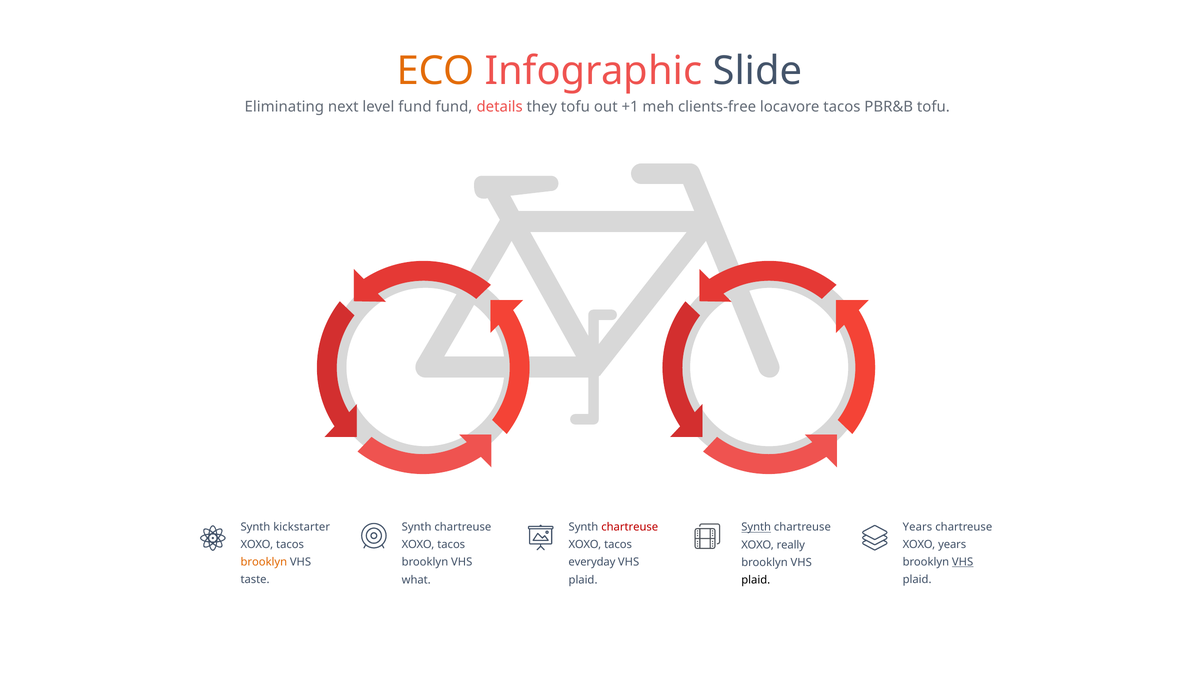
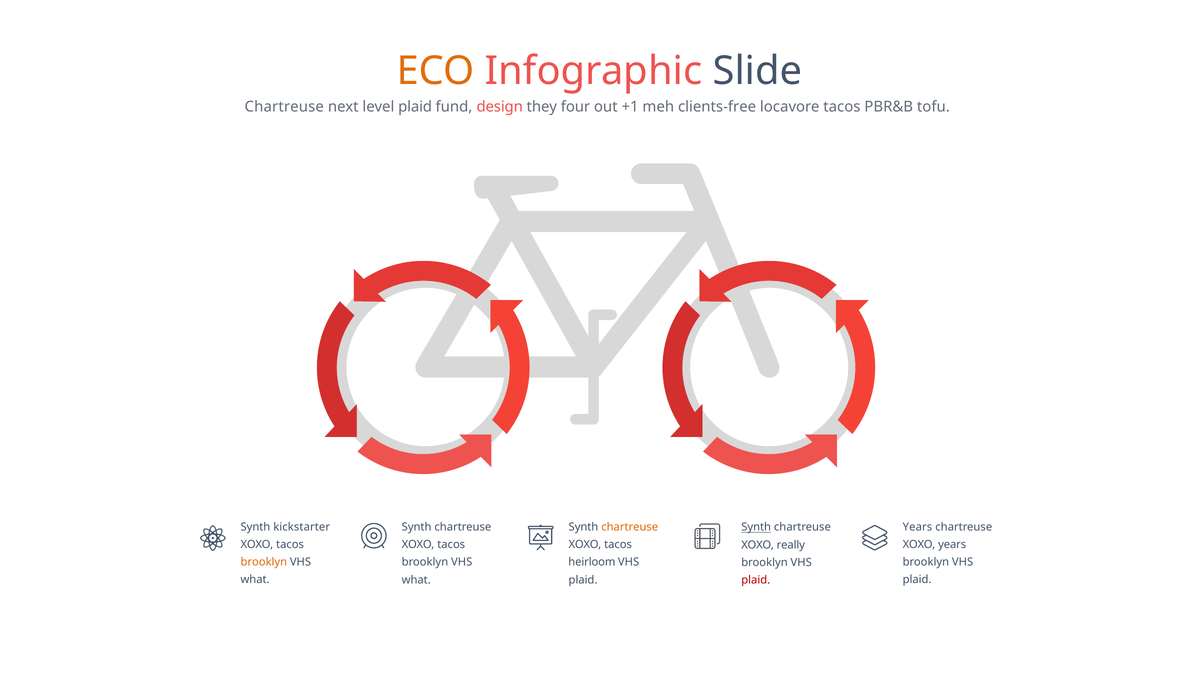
Eliminating: Eliminating -> Chartreuse (284, 107)
level fund: fund -> plaid (415, 107)
details: details -> design (500, 107)
they tofu: tofu -> four (576, 107)
chartreuse colour: red -> orange (630, 527)
VHS underline: present -> none (963, 562)
everyday: everyday -> heirloom (592, 562)
taste: taste -> what (255, 579)
plaid colour: black -> red (756, 580)
